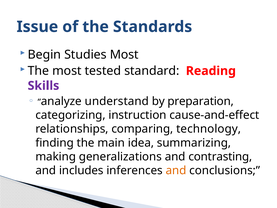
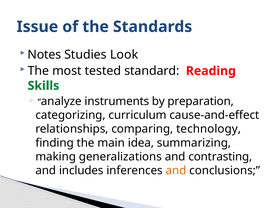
Begin: Begin -> Notes (44, 54)
Studies Most: Most -> Look (124, 54)
Skills colour: purple -> green (43, 86)
understand: understand -> instruments (117, 101)
instruction: instruction -> curriculum (138, 115)
